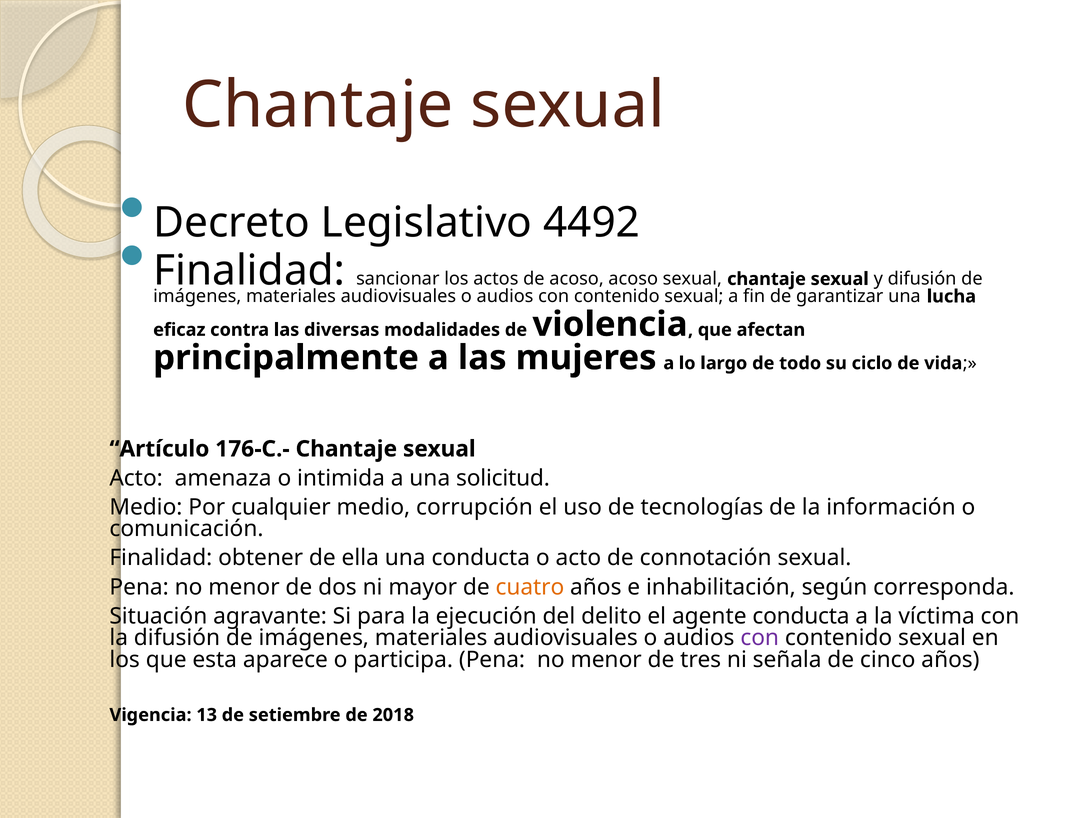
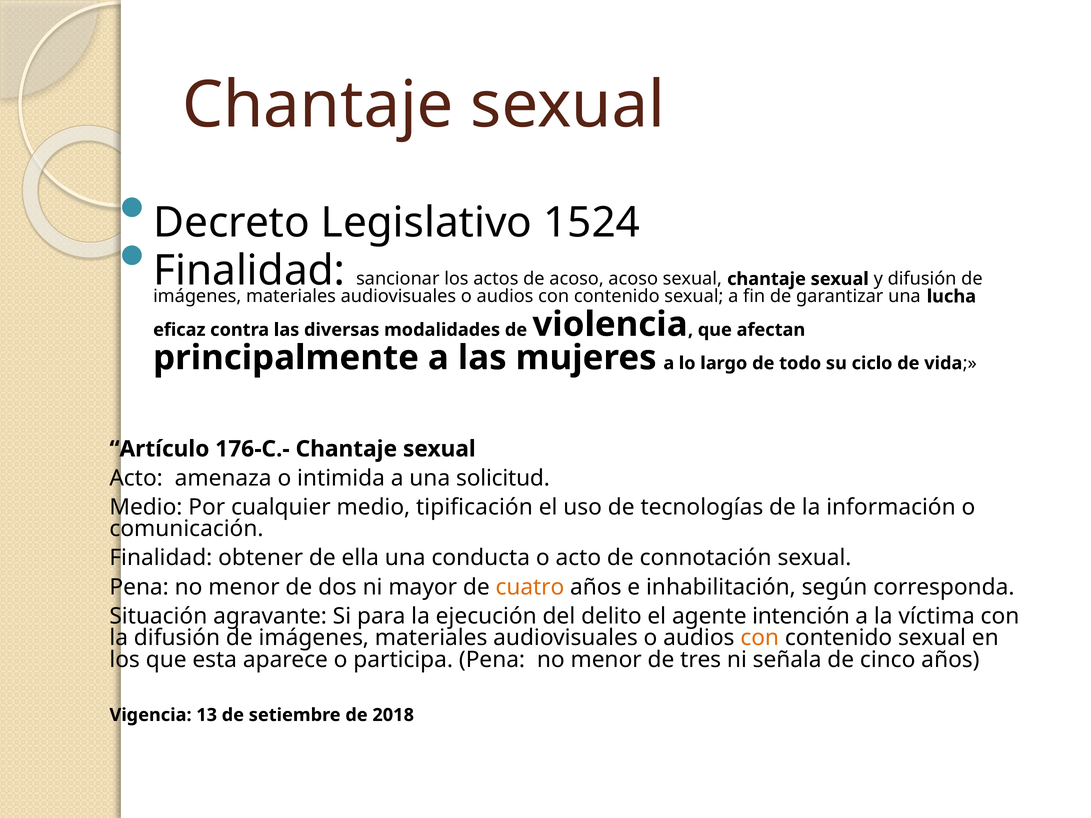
4492: 4492 -> 1524 (592, 223)
corrupción: corrupción -> tipificación (474, 507)
agente conducta: conducta -> intención (801, 616)
con colour: purple -> orange (760, 638)
